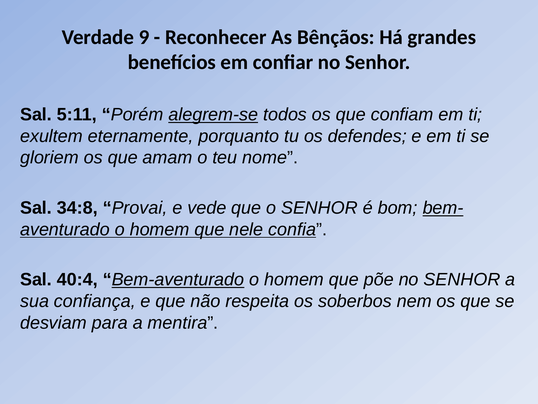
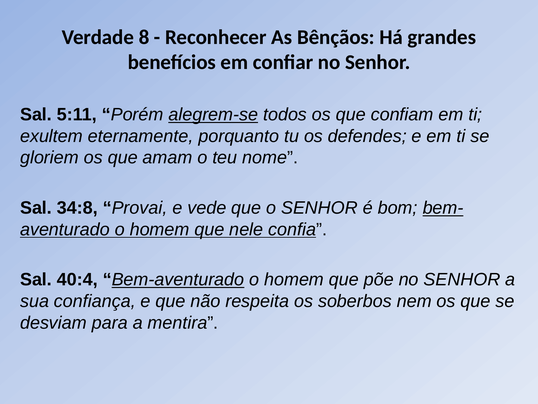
9: 9 -> 8 (144, 37)
